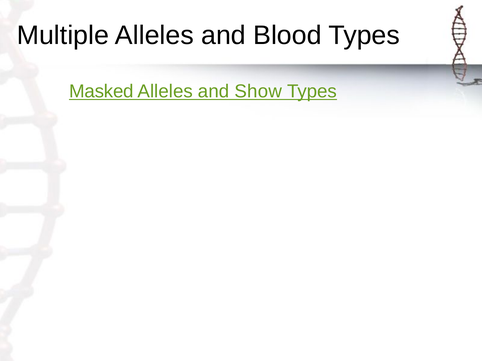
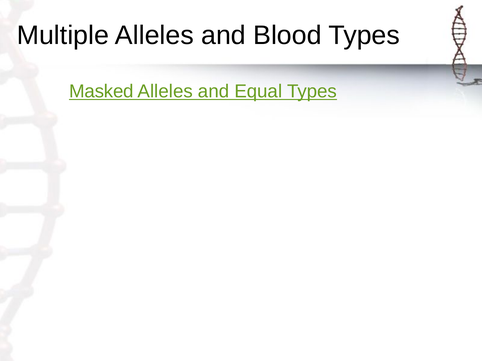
Show: Show -> Equal (258, 91)
